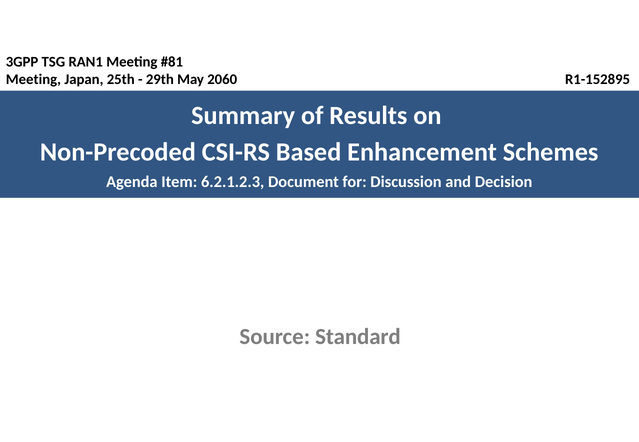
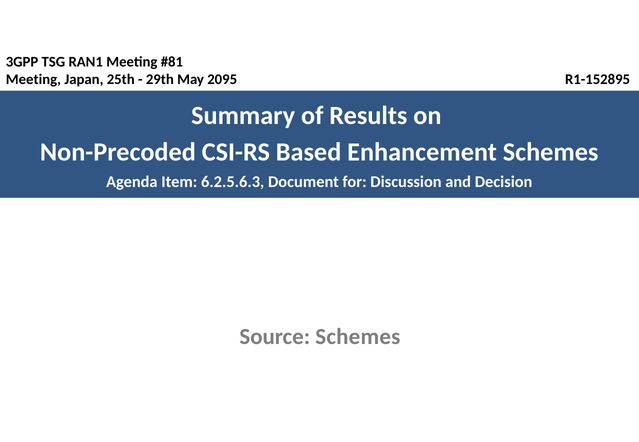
2060: 2060 -> 2095 (222, 79)
6.2.1.2.3: 6.2.1.2.3 -> 6.2.5.6.3 (233, 182)
Source Standard: Standard -> Schemes (358, 337)
